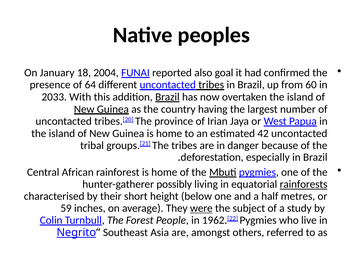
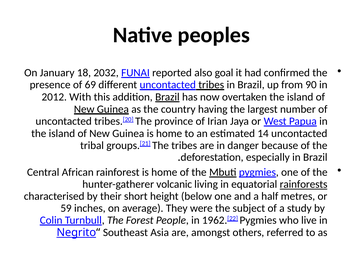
2004: 2004 -> 2032 (106, 73)
64: 64 -> 69 (90, 85)
60: 60 -> 90 (311, 85)
2033: 2033 -> 2012 (54, 97)
42: 42 -> 14 (263, 134)
possibly: possibly -> volcanic (174, 184)
were underline: present -> none (201, 208)
